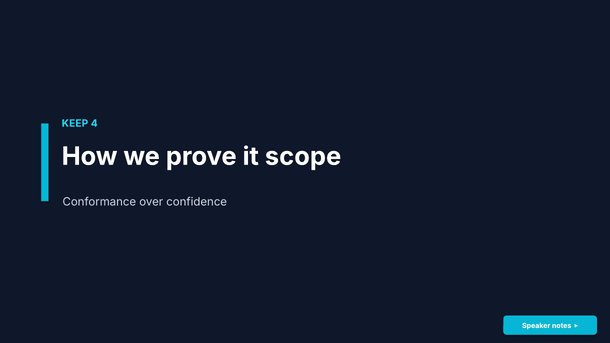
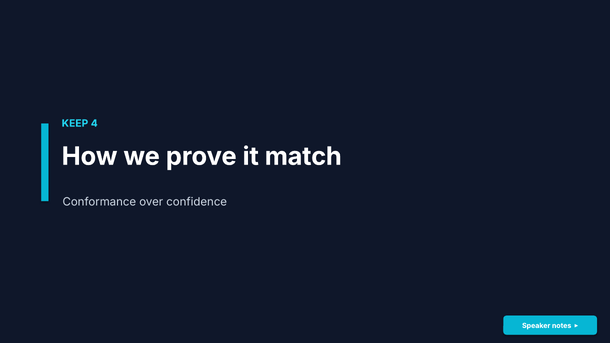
scope: scope -> match (303, 157)
